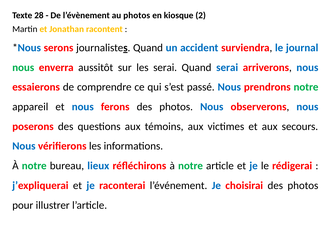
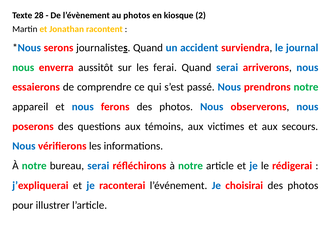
les serai: serai -> ferai (165, 67)
bureau lieux: lieux -> serai (98, 166)
